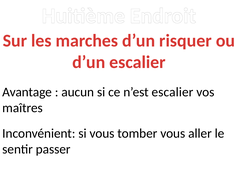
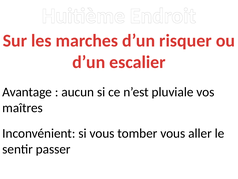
n’est escalier: escalier -> pluviale (173, 92)
